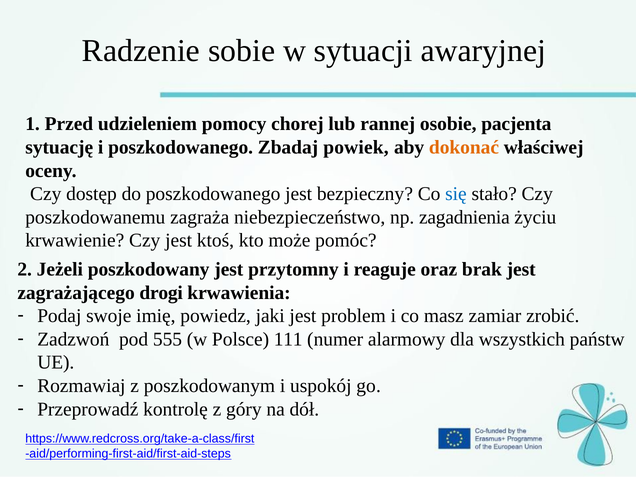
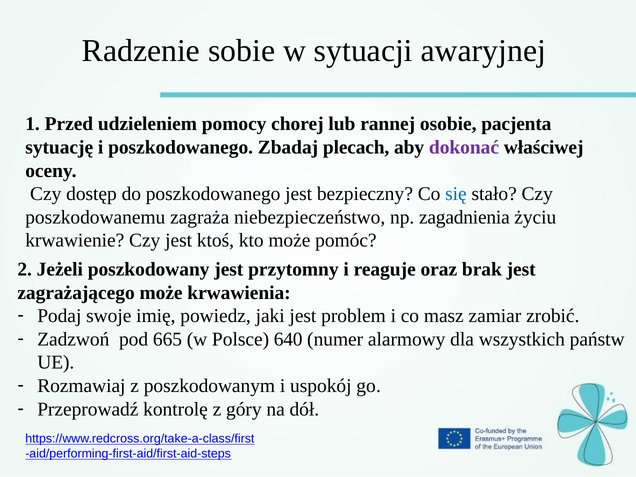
powiek: powiek -> plecach (356, 147)
dokonać colour: orange -> purple (464, 147)
zagrażającego drogi: drogi -> może (161, 293)
555: 555 -> 665 (168, 339)
111: 111 -> 640 (288, 339)
